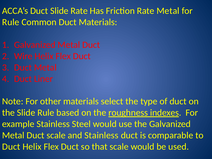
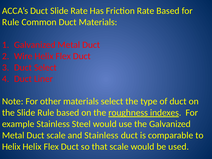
Rate Metal: Metal -> Based (168, 11)
Duct Metal: Metal -> Select (45, 67)
Duct: Duct -> Helix (11, 147)
